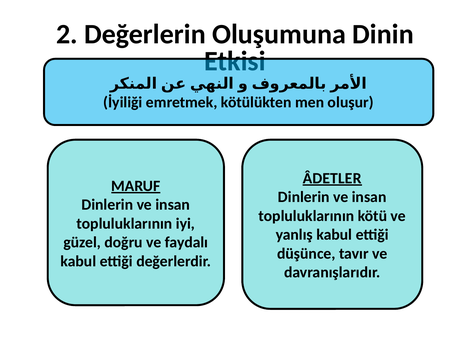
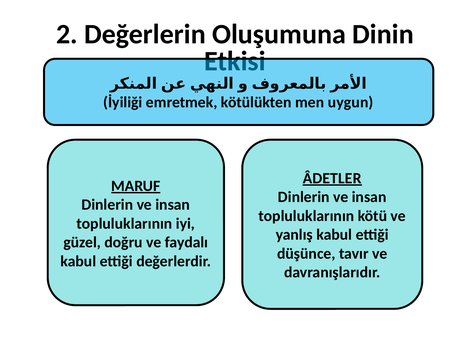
oluşur: oluşur -> uygun (351, 102)
